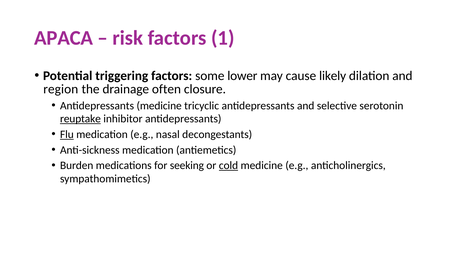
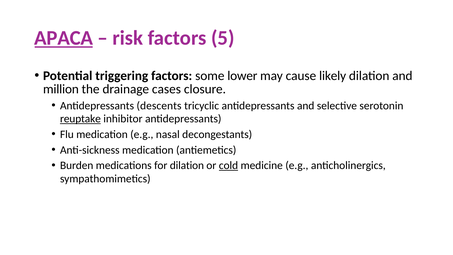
APACA underline: none -> present (64, 38)
1: 1 -> 5 (223, 38)
region: region -> million (61, 89)
often: often -> cases (166, 89)
Antidepressants medicine: medicine -> descents (159, 106)
Flu underline: present -> none (67, 134)
for seeking: seeking -> dilation (187, 165)
